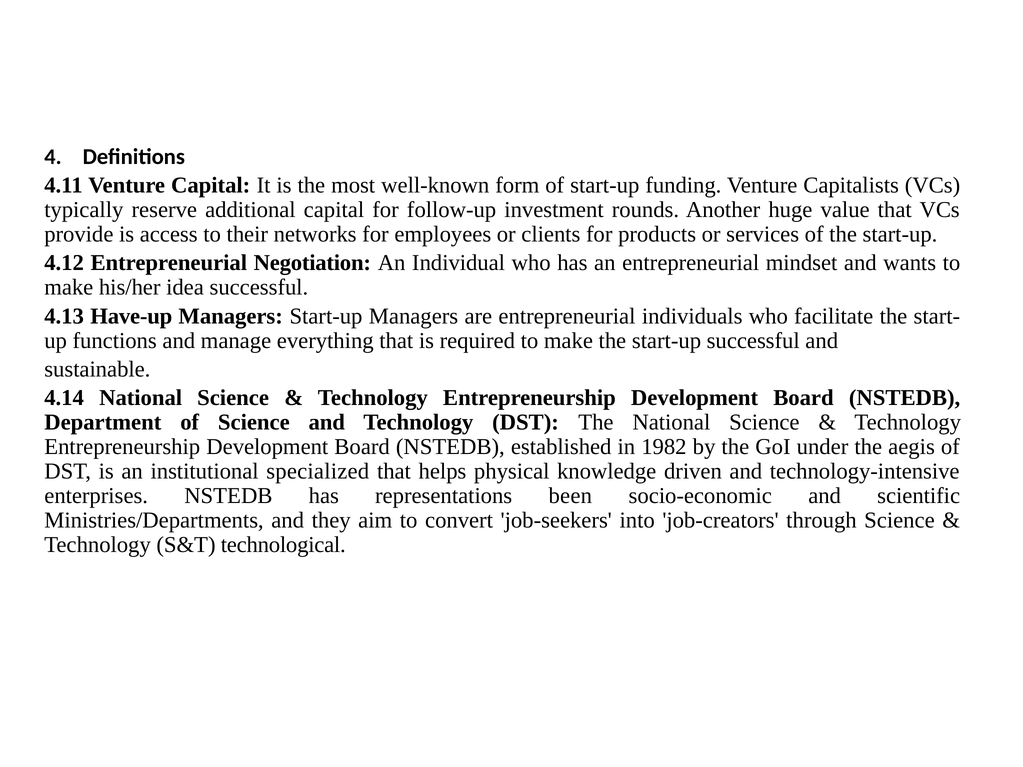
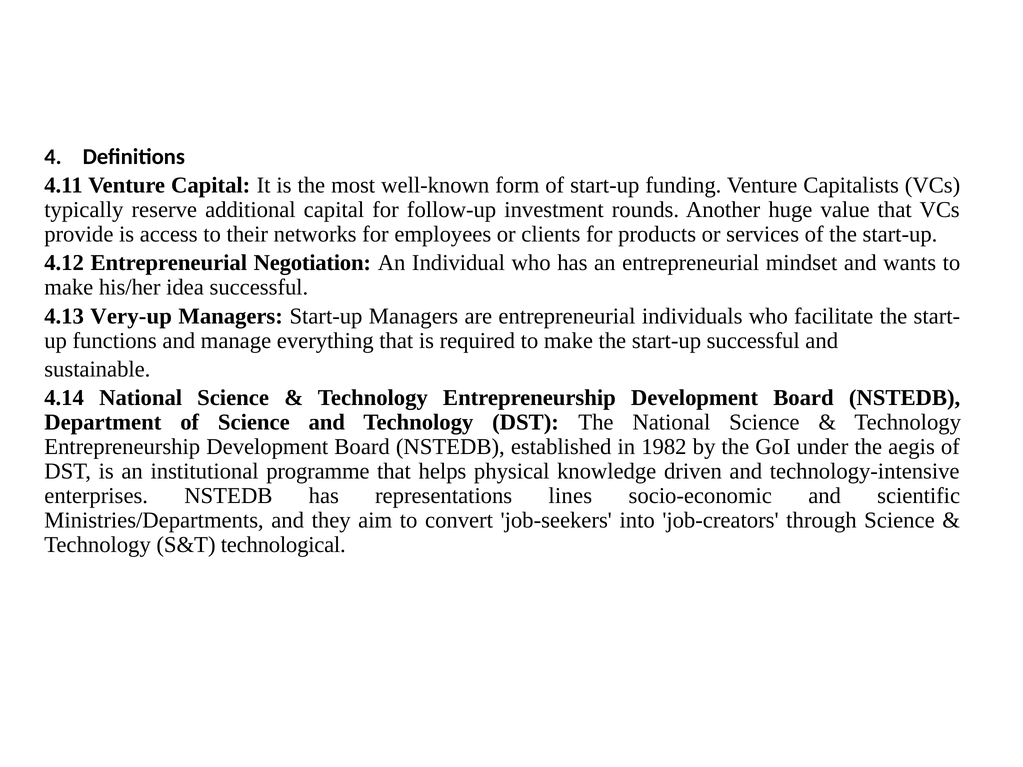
Have-up: Have-up -> Very-up (131, 316)
specialized: specialized -> programme (318, 471)
been: been -> lines (570, 496)
